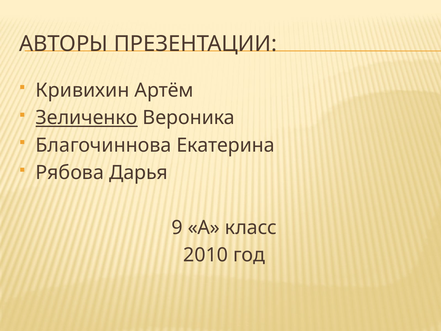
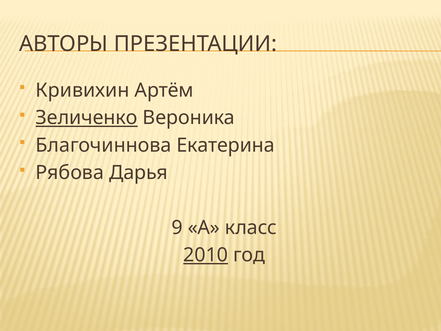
2010 underline: none -> present (206, 255)
